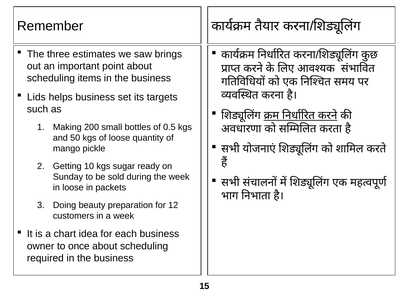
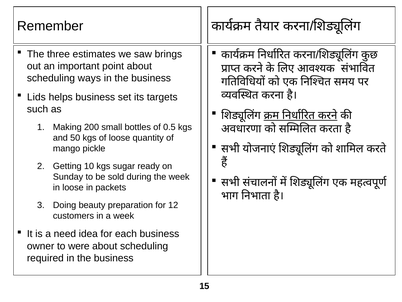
items: items -> ways (89, 78)
chart: chart -> need (65, 234)
once: once -> were (79, 246)
